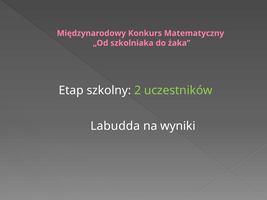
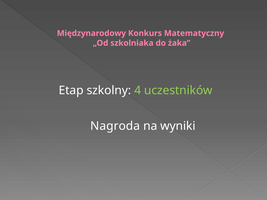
2: 2 -> 4 (138, 90)
Labudda: Labudda -> Nagroda (115, 126)
